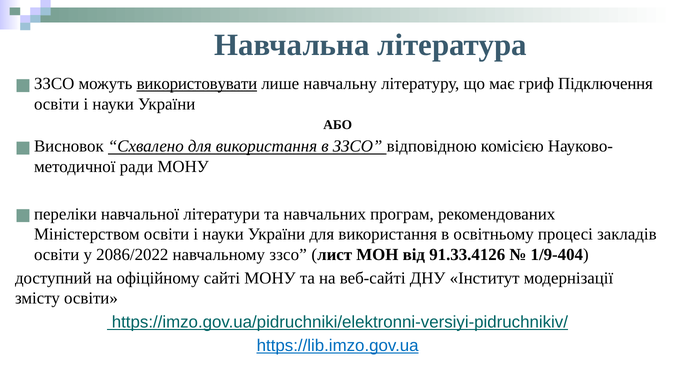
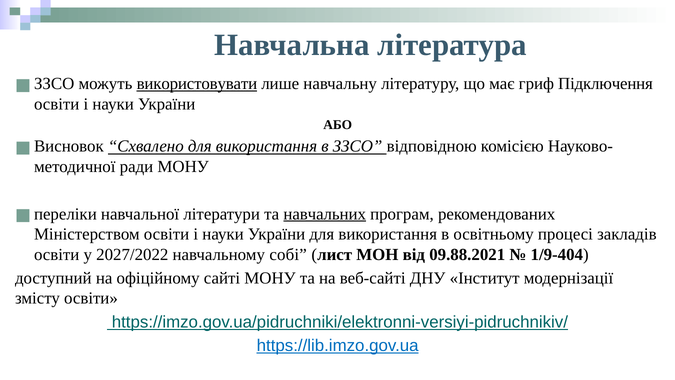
навчальних underline: none -> present (325, 214)
2086/2022: 2086/2022 -> 2027/2022 (132, 254)
навчальному ззсо: ззсо -> собі (288, 254)
91.33.4126: 91.33.4126 -> 09.88.2021 (467, 254)
